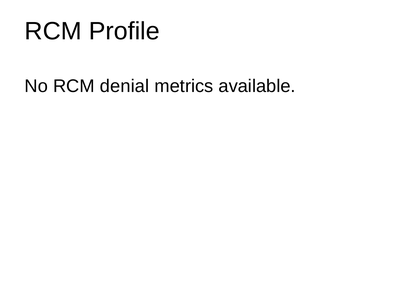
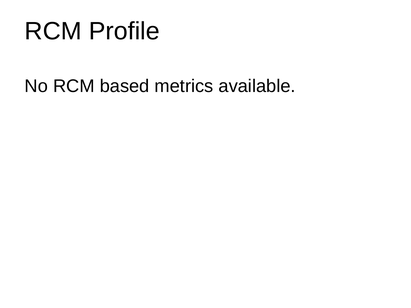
denial: denial -> based (125, 86)
